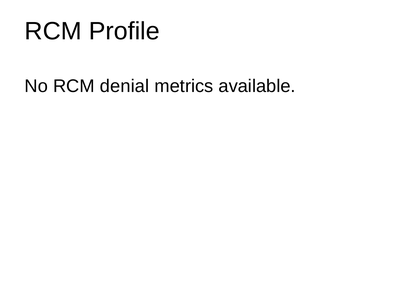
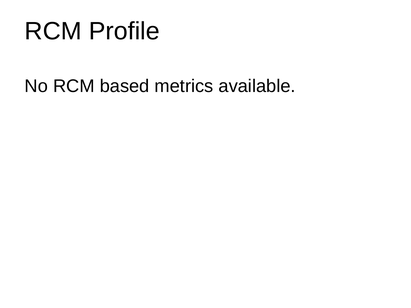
denial: denial -> based (125, 86)
